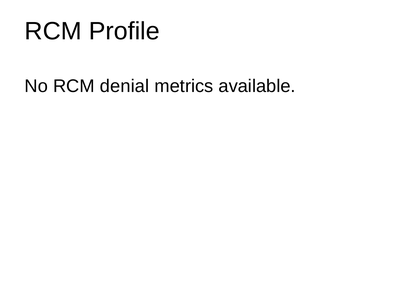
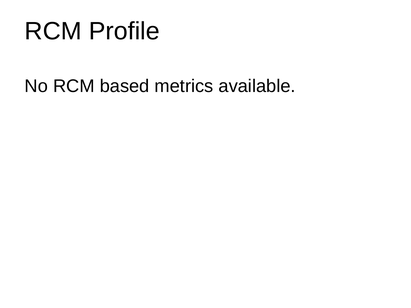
denial: denial -> based (125, 86)
